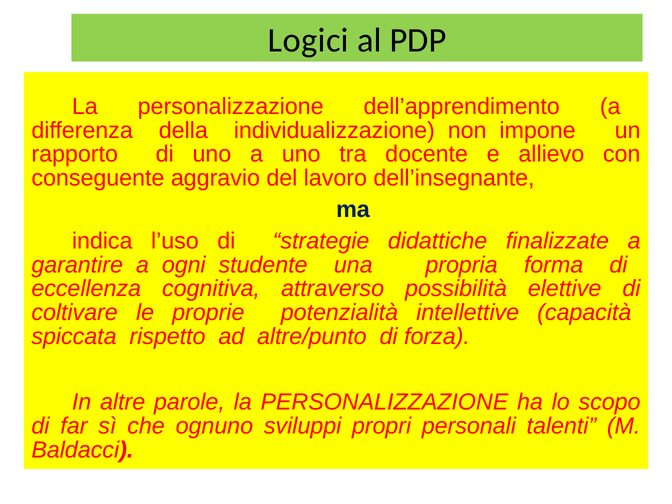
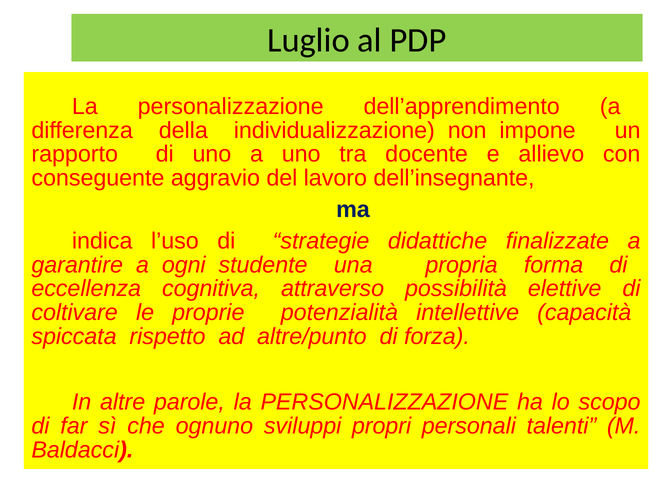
Logici: Logici -> Luglio (309, 40)
